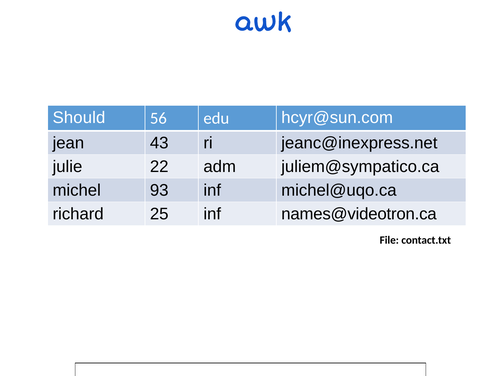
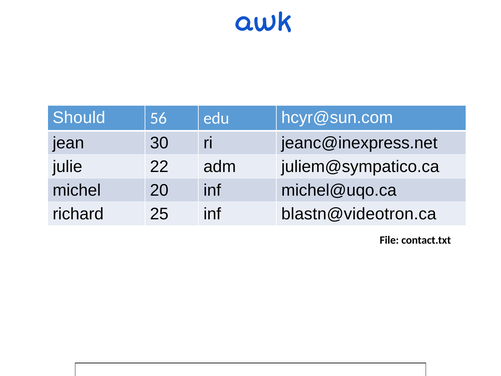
43: 43 -> 30 (159, 143)
93: 93 -> 20 (159, 190)
names@videotron.ca: names@videotron.ca -> blastn@videotron.ca (359, 214)
